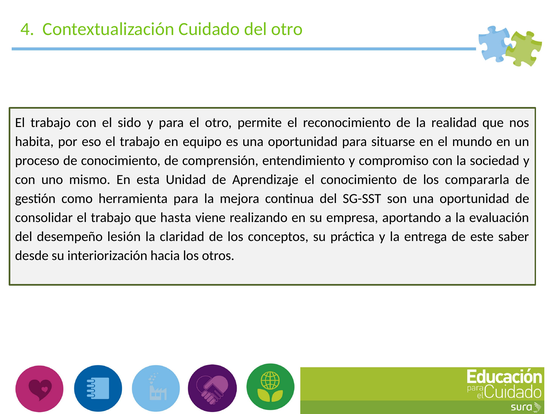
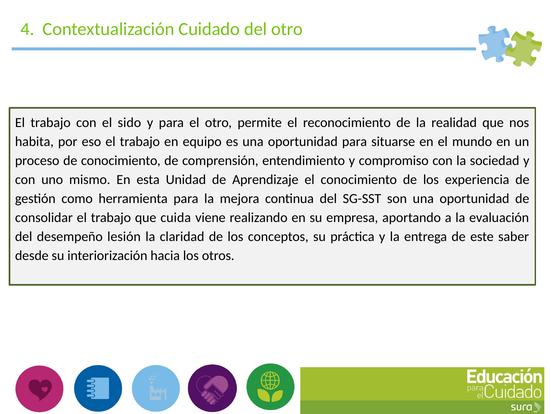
compararla: compararla -> experiencia (477, 179)
hasta: hasta -> cuida (176, 217)
